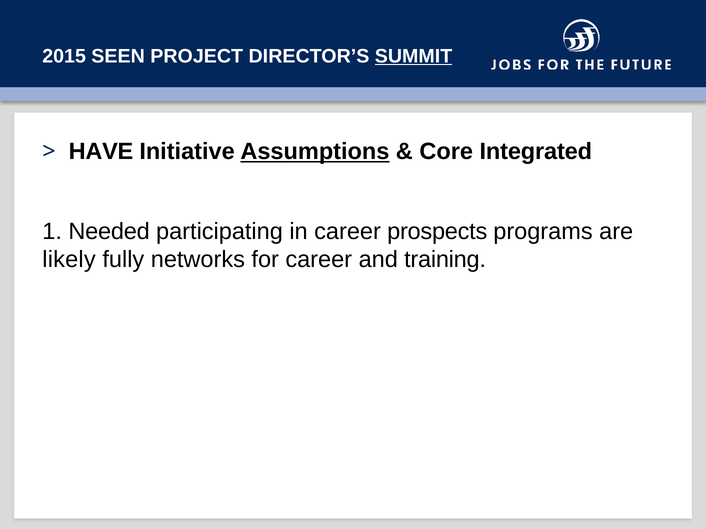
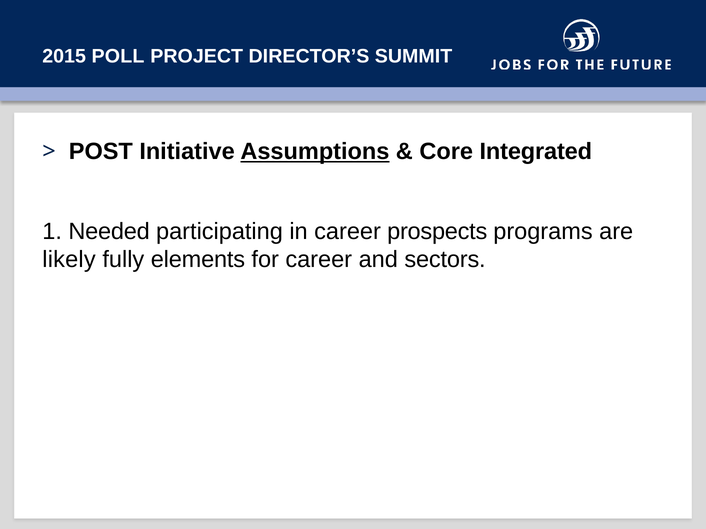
SEEN: SEEN -> POLL (118, 56)
SUMMIT underline: present -> none (414, 56)
HAVE: HAVE -> POST (101, 152)
networks: networks -> elements (198, 260)
training: training -> sectors (445, 260)
